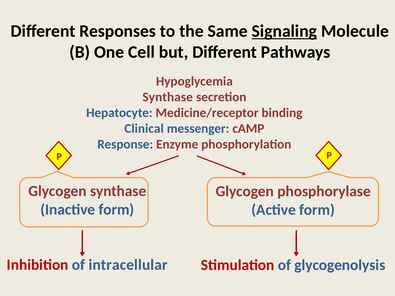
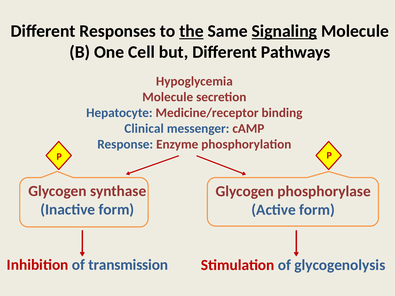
the underline: none -> present (191, 31)
Synthase: Synthase -> Molecule (168, 97)
intracellular: intracellular -> transmission (128, 265)
